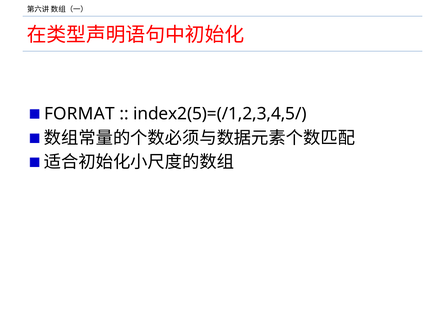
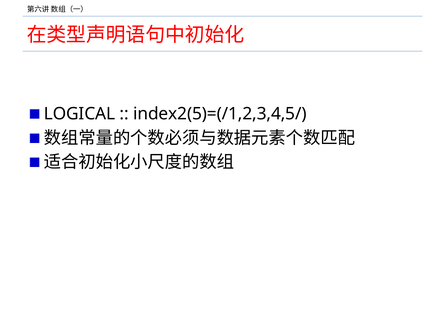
FORMAT: FORMAT -> LOGICAL (80, 114)
